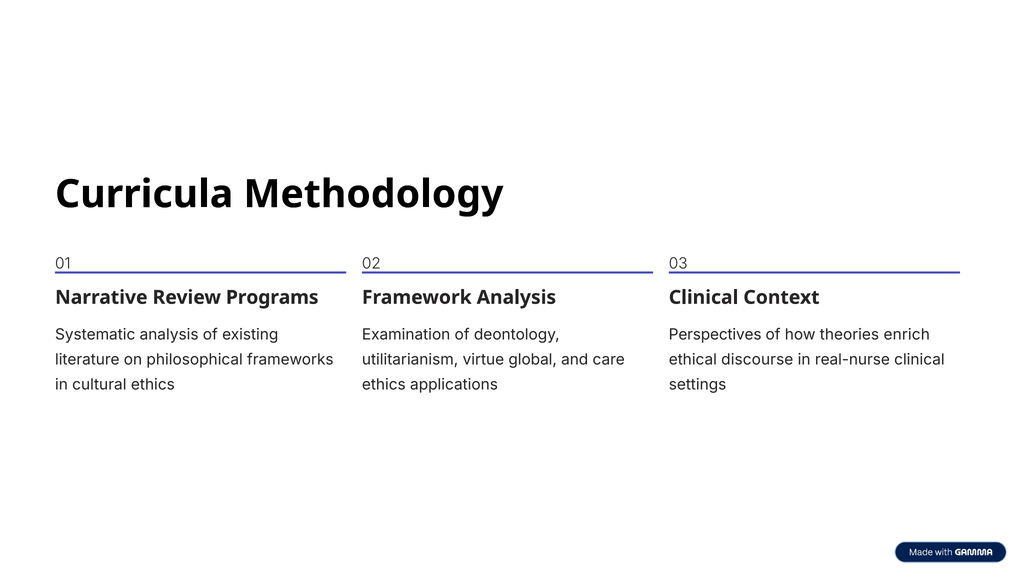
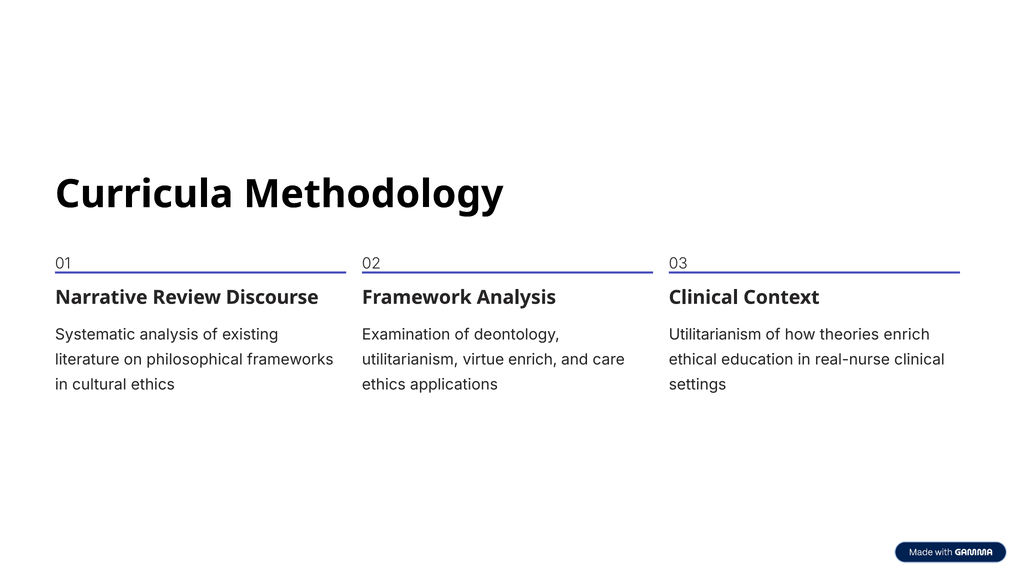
Programs: Programs -> Discourse (272, 297)
Perspectives: Perspectives -> Utilitarianism (715, 334)
virtue global: global -> enrich (533, 360)
discourse: discourse -> education (757, 360)
